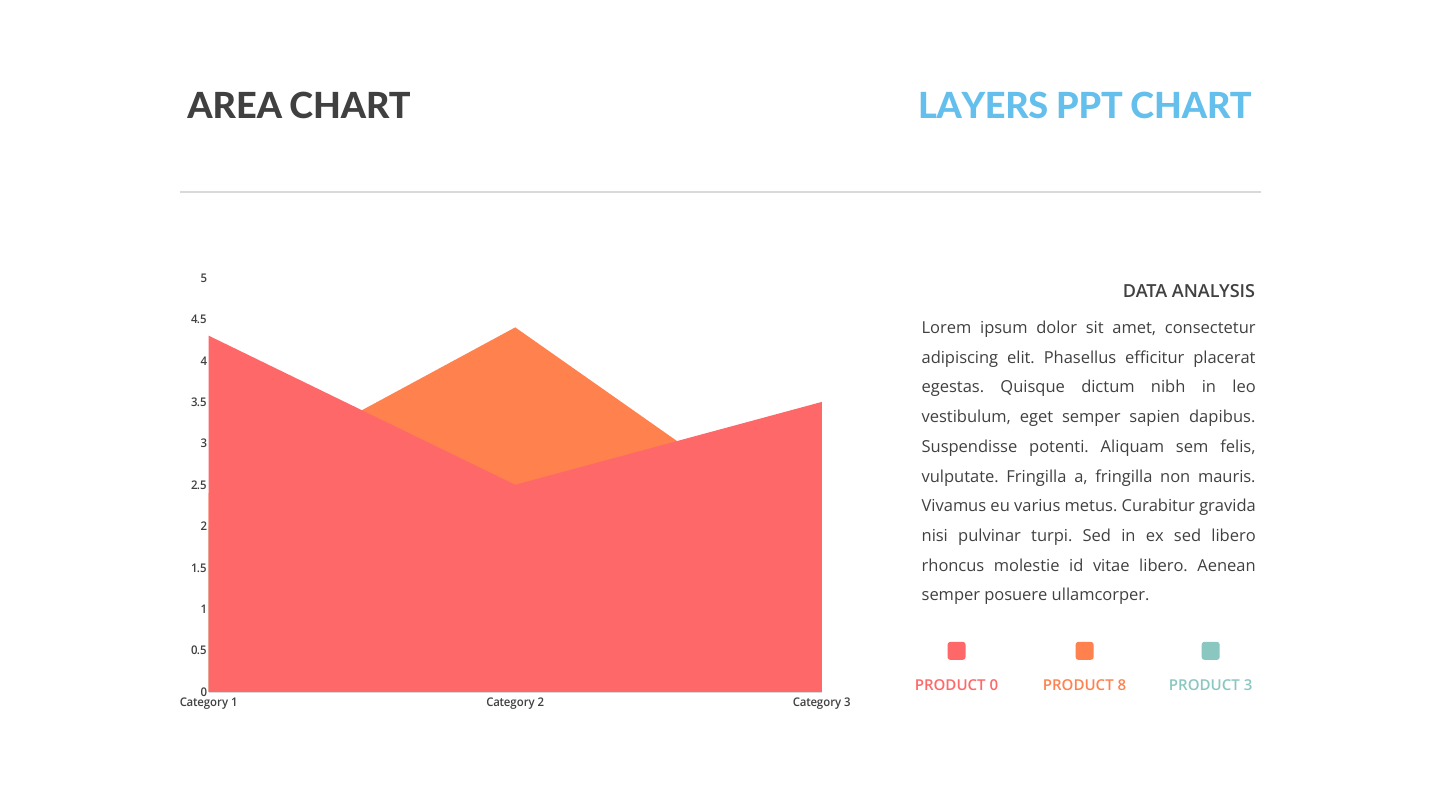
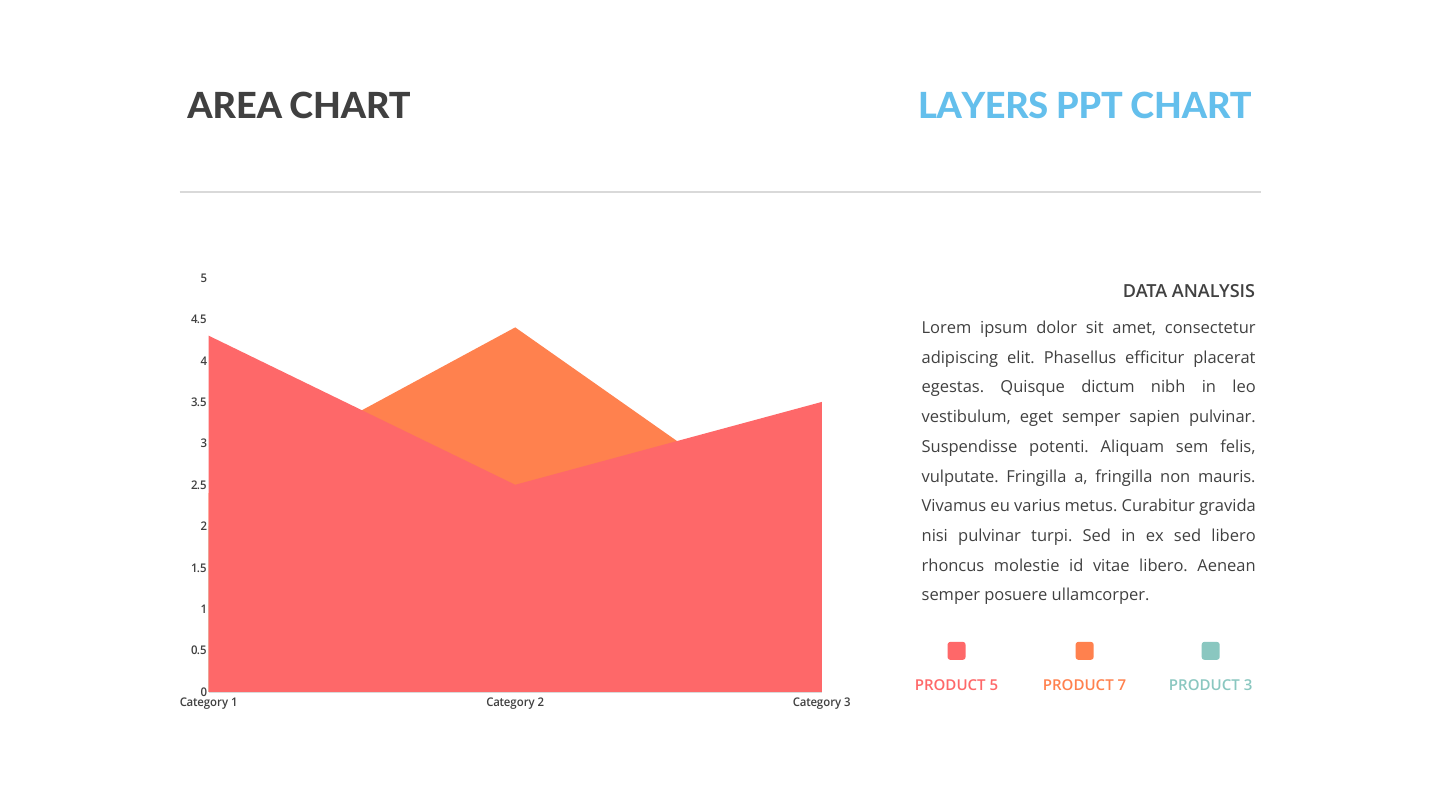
sapien dapibus: dapibus -> pulvinar (1222, 417)
PRODUCT 0: 0 -> 5 (994, 686)
8: 8 -> 7 (1122, 686)
